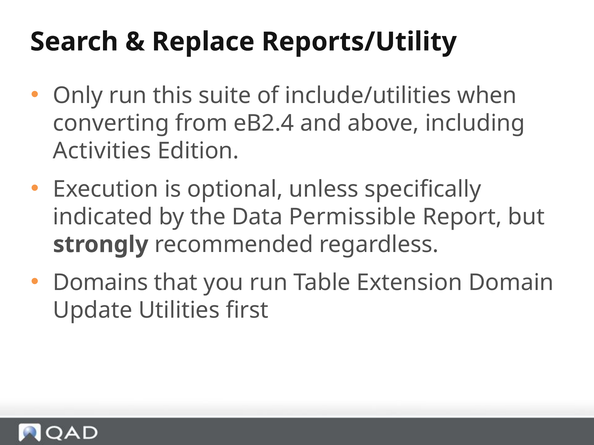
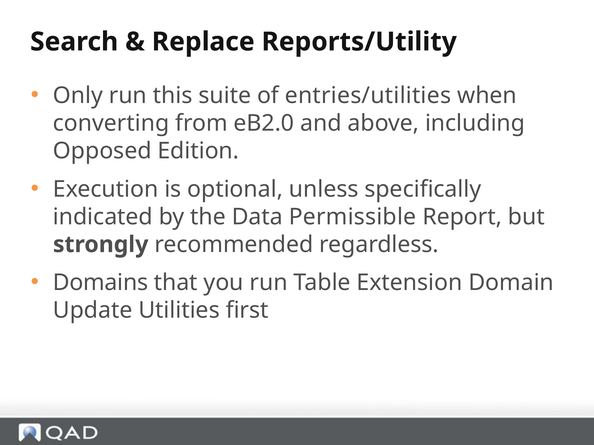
include/utilities: include/utilities -> entries/utilities (368, 96)
eB2.4: eB2.4 -> eB2.0 (264, 123)
Activities: Activities -> Opposed (102, 151)
